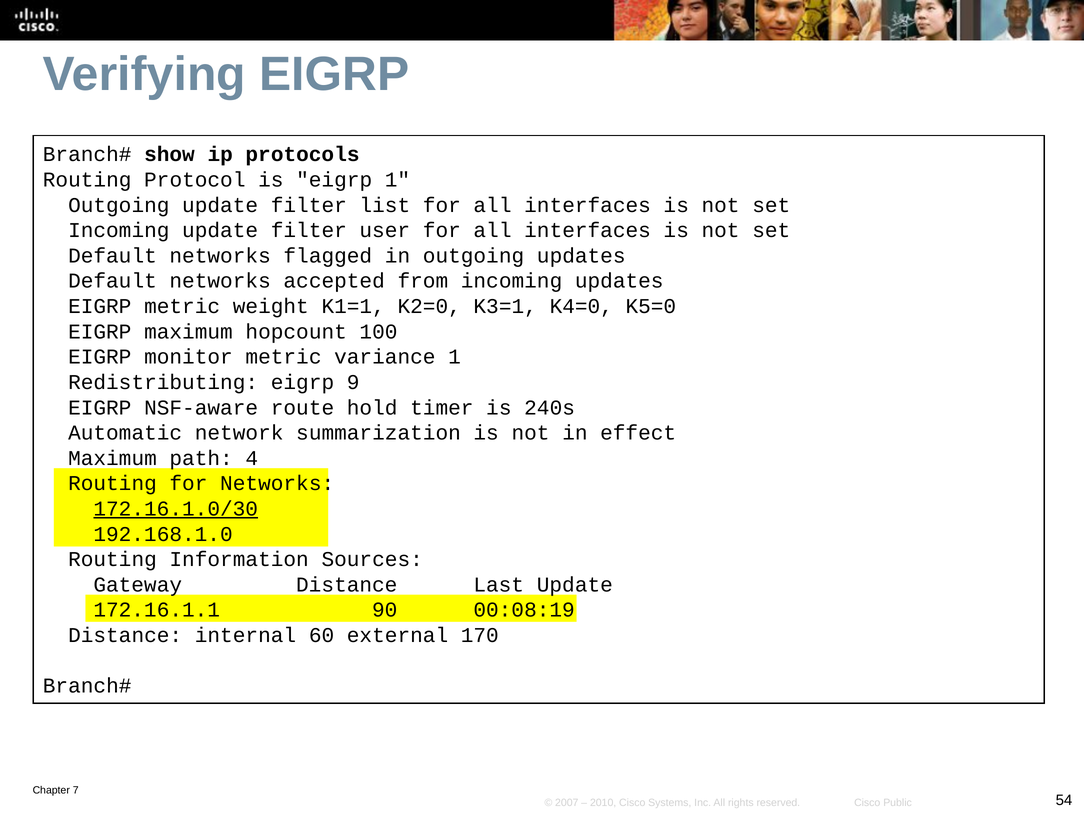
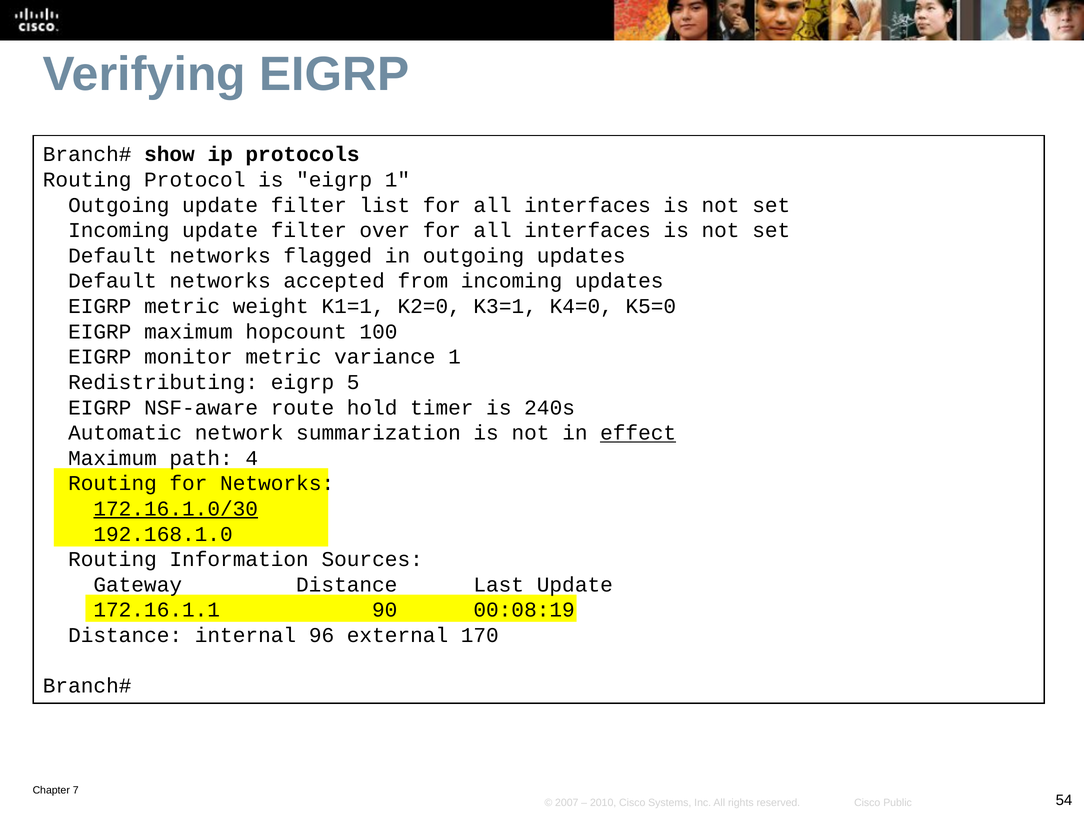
user: user -> over (385, 230)
9: 9 -> 5 (353, 382)
effect underline: none -> present (638, 433)
60: 60 -> 96 (322, 635)
